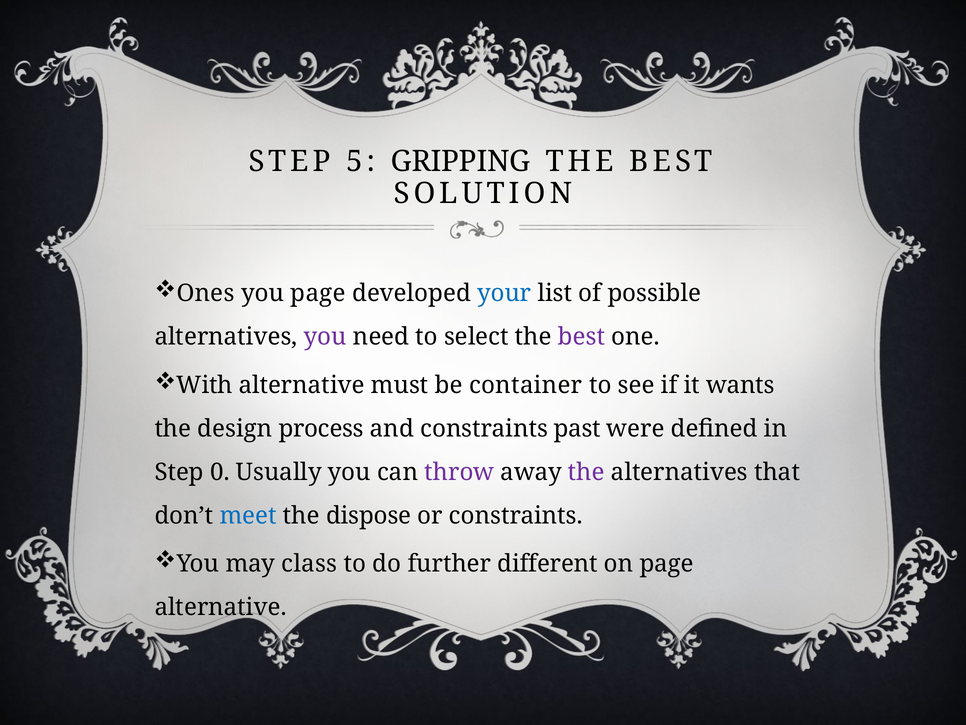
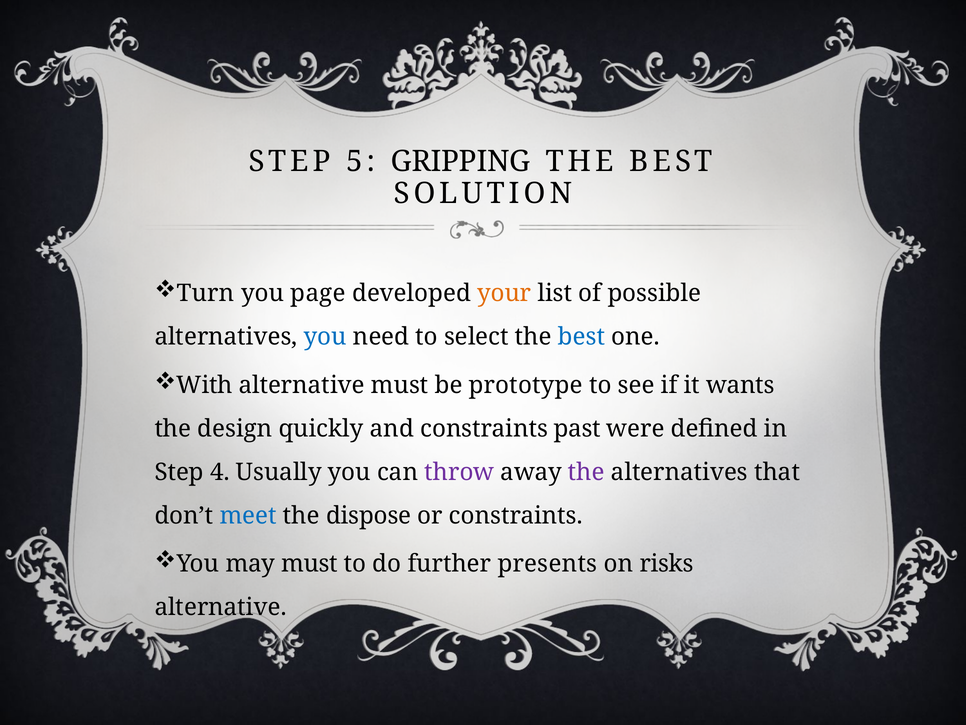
Ones: Ones -> Turn (206, 293)
your colour: blue -> orange (504, 293)
you colour: purple -> blue (325, 337)
best colour: purple -> blue (581, 337)
container: container -> prototype (526, 385)
process: process -> quickly (321, 428)
0: 0 -> 4 (220, 472)
may class: class -> must (310, 564)
different: different -> presents (547, 564)
on page: page -> risks (667, 564)
